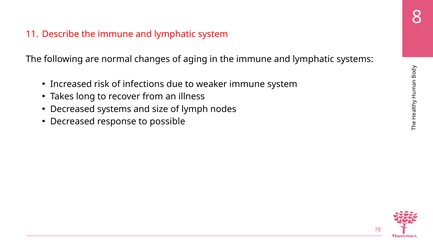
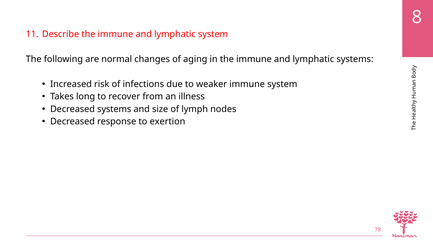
possible: possible -> exertion (167, 121)
